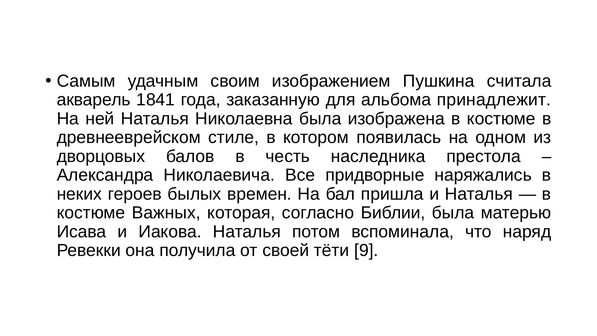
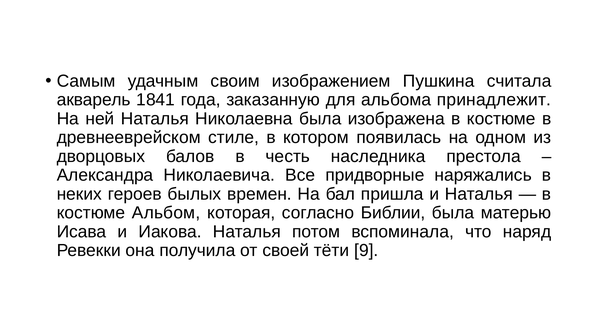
Важных: Важных -> Альбом (166, 213)
